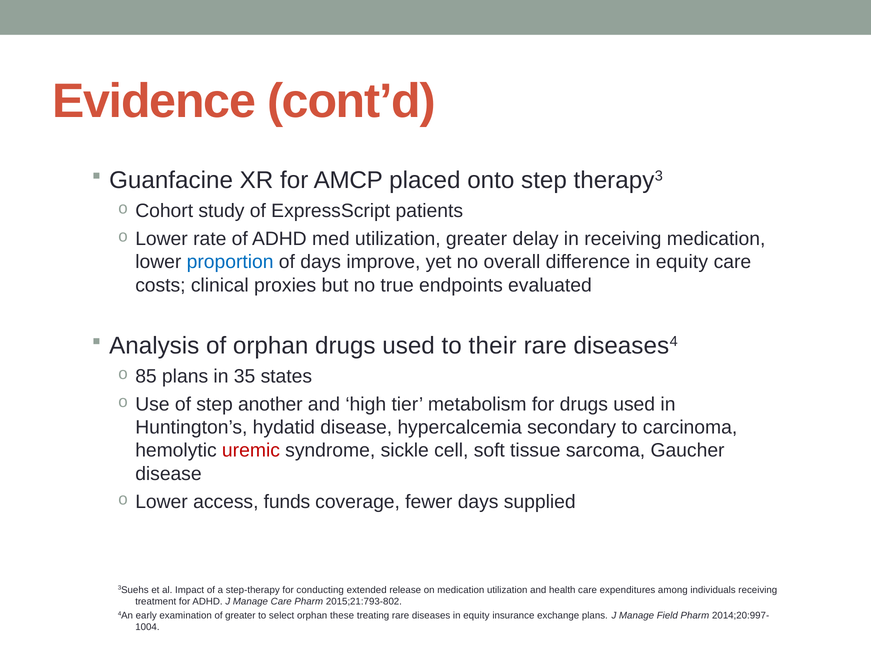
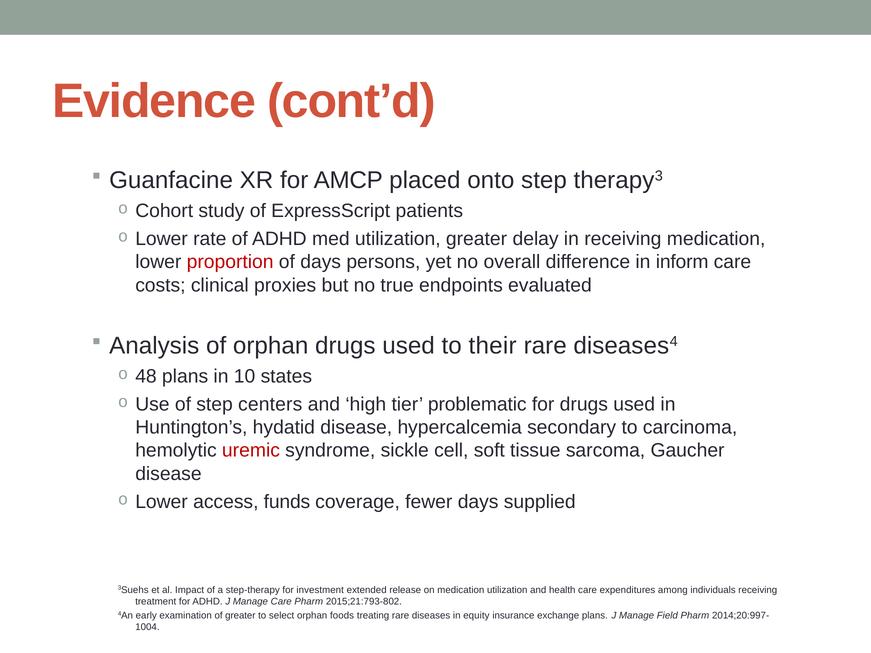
proportion colour: blue -> red (230, 262)
improve: improve -> persons (383, 262)
difference in equity: equity -> inform (682, 262)
85: 85 -> 48 (146, 376)
35: 35 -> 10 (245, 376)
another: another -> centers (270, 404)
metabolism: metabolism -> problematic (477, 404)
conducting: conducting -> investment (320, 590)
these: these -> foods (342, 616)
